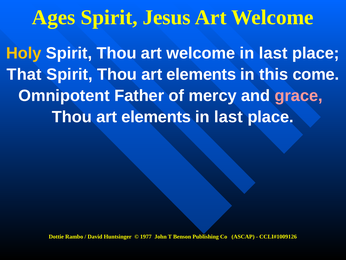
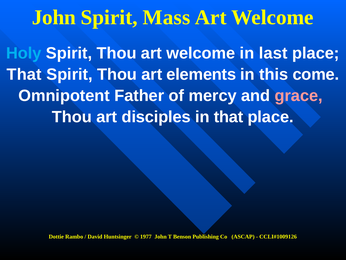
Ages: Ages -> John (54, 17)
Jesus: Jesus -> Mass (167, 17)
Holy colour: yellow -> light blue (24, 53)
elements: elements -> disciples (156, 117)
last: last -> that (229, 117)
